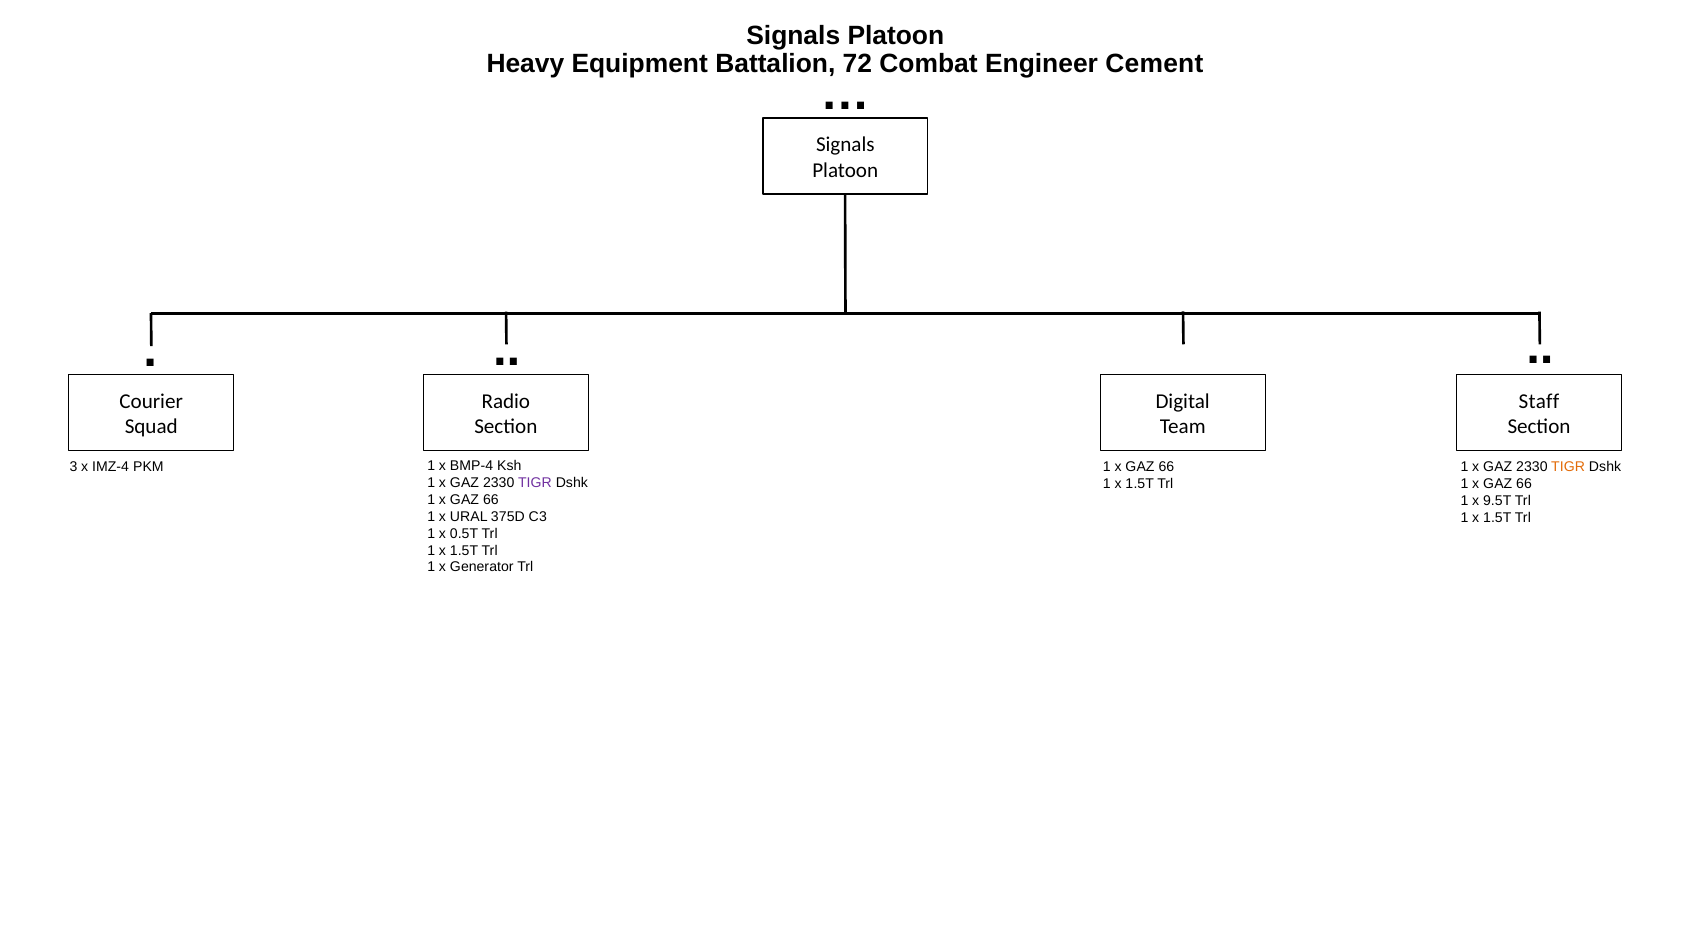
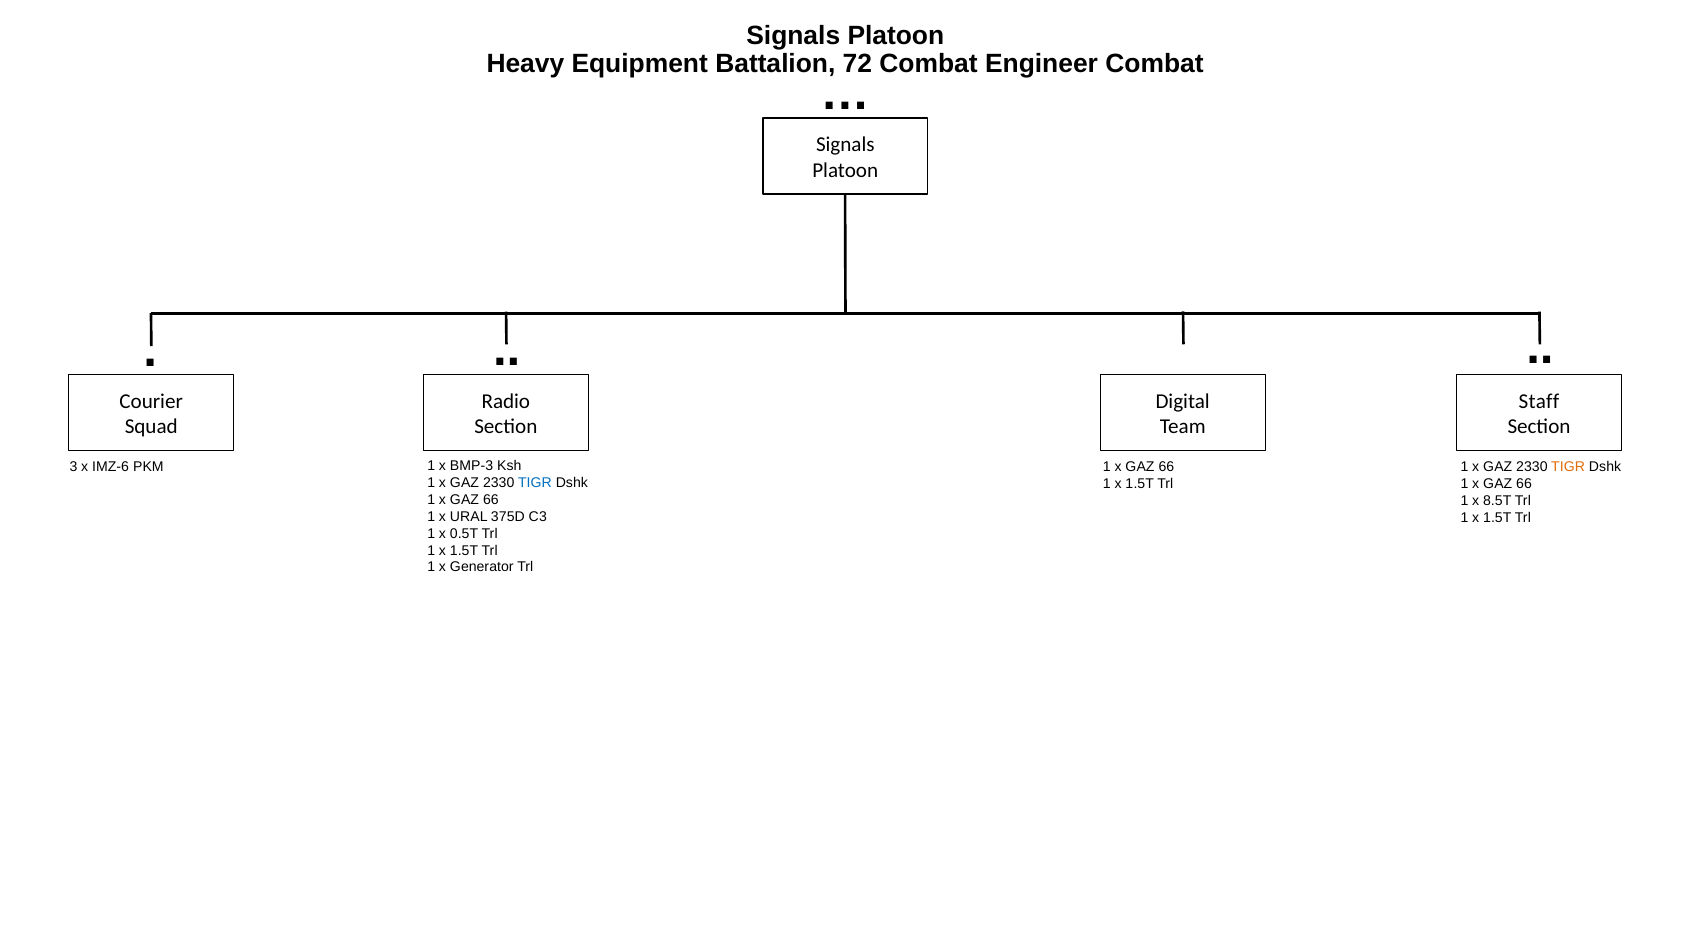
Engineer Cement: Cement -> Combat (1154, 64)
BMP-4: BMP-4 -> BMP-3 (471, 466)
IMZ-4: IMZ-4 -> IMZ-6 (111, 467)
TIGR colour: purple -> blue (535, 483)
9.5T: 9.5T -> 8.5T (1497, 501)
